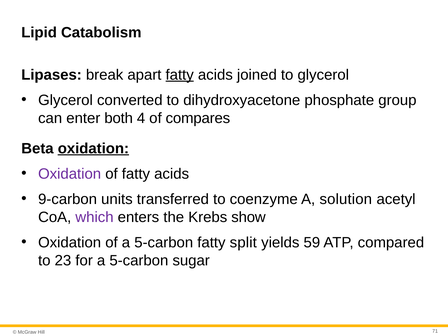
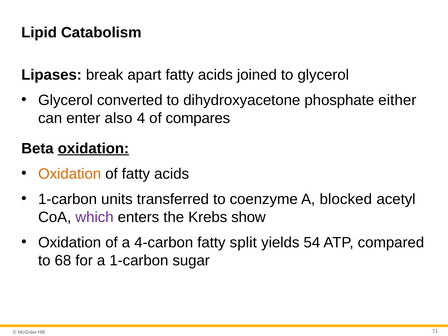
fatty underline: present -> none (180, 75)
group: group -> either (397, 100)
both: both -> also (118, 118)
Oxidation colour: purple -> orange (70, 174)
9-carbon: 9-carbon -> 1-carbon (68, 199)
solution: solution -> blocked (346, 199)
of a 5-carbon: 5-carbon -> 4-carbon (164, 243)
59: 59 -> 54 (312, 243)
23: 23 -> 68 (63, 260)
for a 5-carbon: 5-carbon -> 1-carbon (139, 260)
